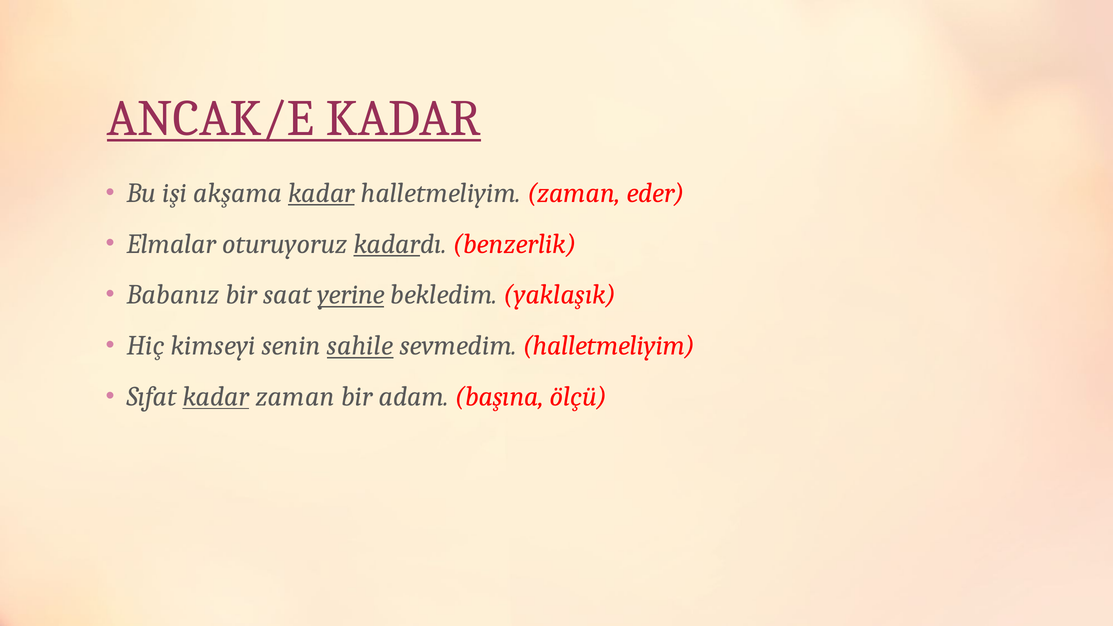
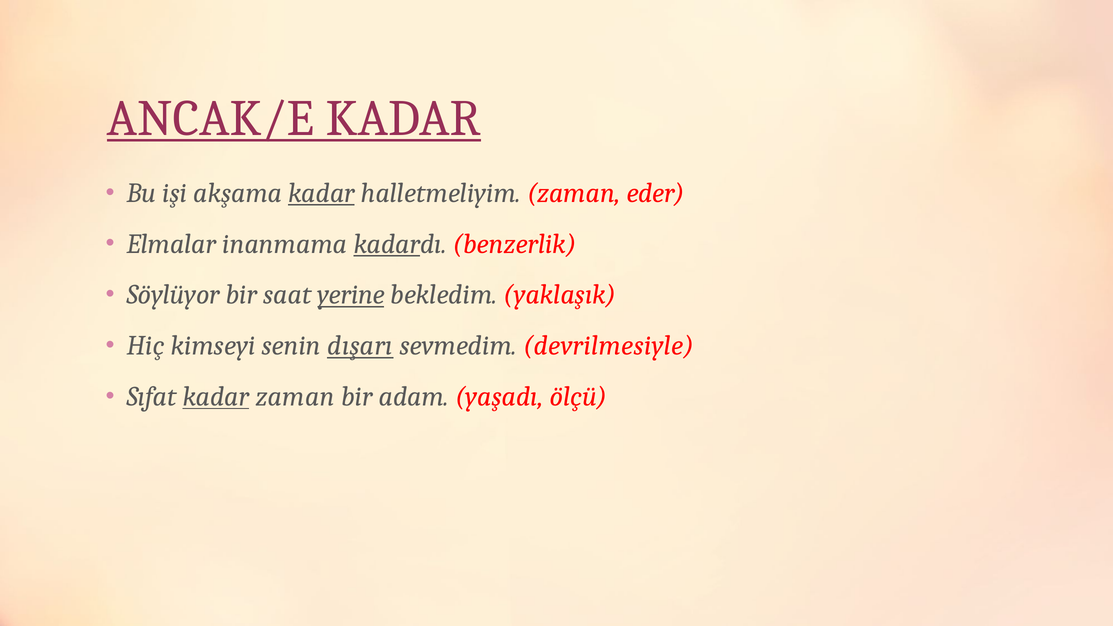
oturuyoruz: oturuyoruz -> inanmama (285, 244)
Babanız: Babanız -> Söylüyor (173, 295)
sahile: sahile -> dışarı (360, 346)
sevmedim halletmeliyim: halletmeliyim -> devrilmesiyle (609, 346)
başına: başına -> yaşadı (499, 397)
